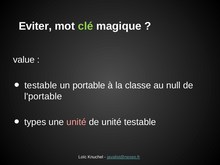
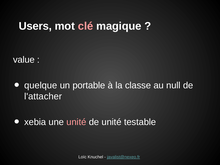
Eviter: Eviter -> Users (35, 26)
clé colour: light green -> pink (86, 26)
testable: testable -> quelque (41, 85)
l'portable: l'portable -> l'attacher (43, 96)
types: types -> xebia (35, 122)
